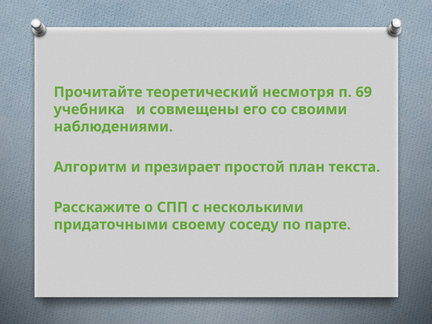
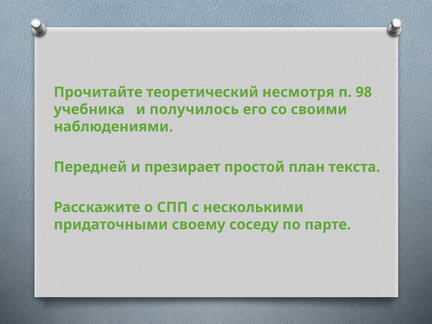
69: 69 -> 98 (364, 92)
совмещены: совмещены -> получилось (194, 109)
Алгоритм: Алгоритм -> Передней (90, 167)
